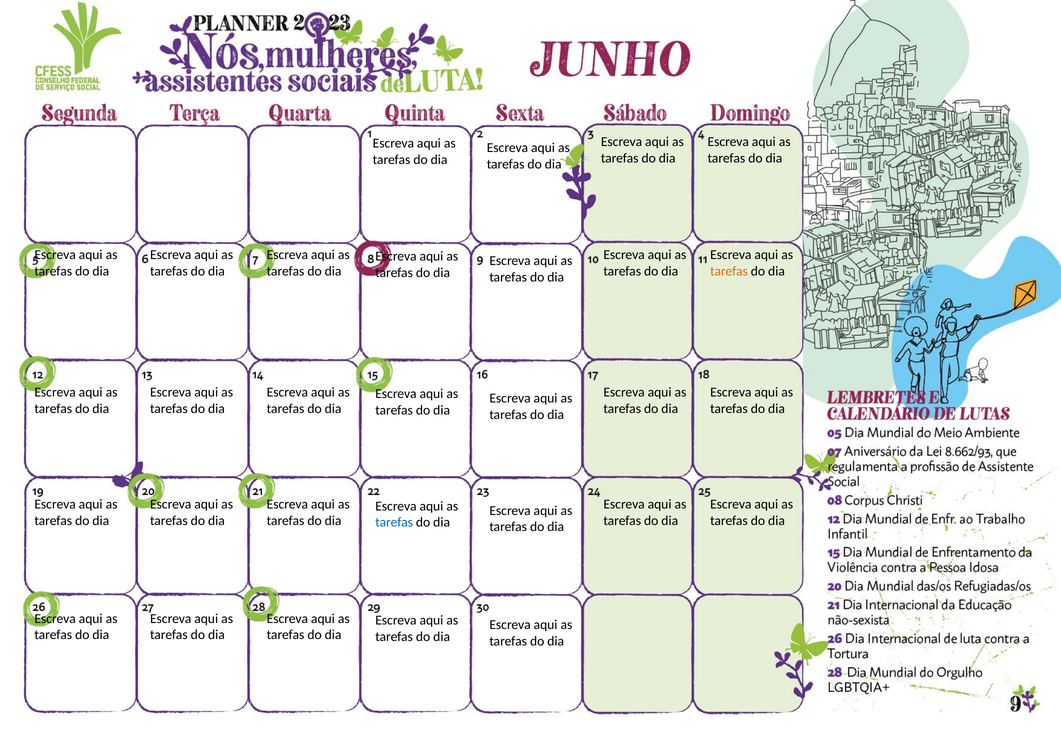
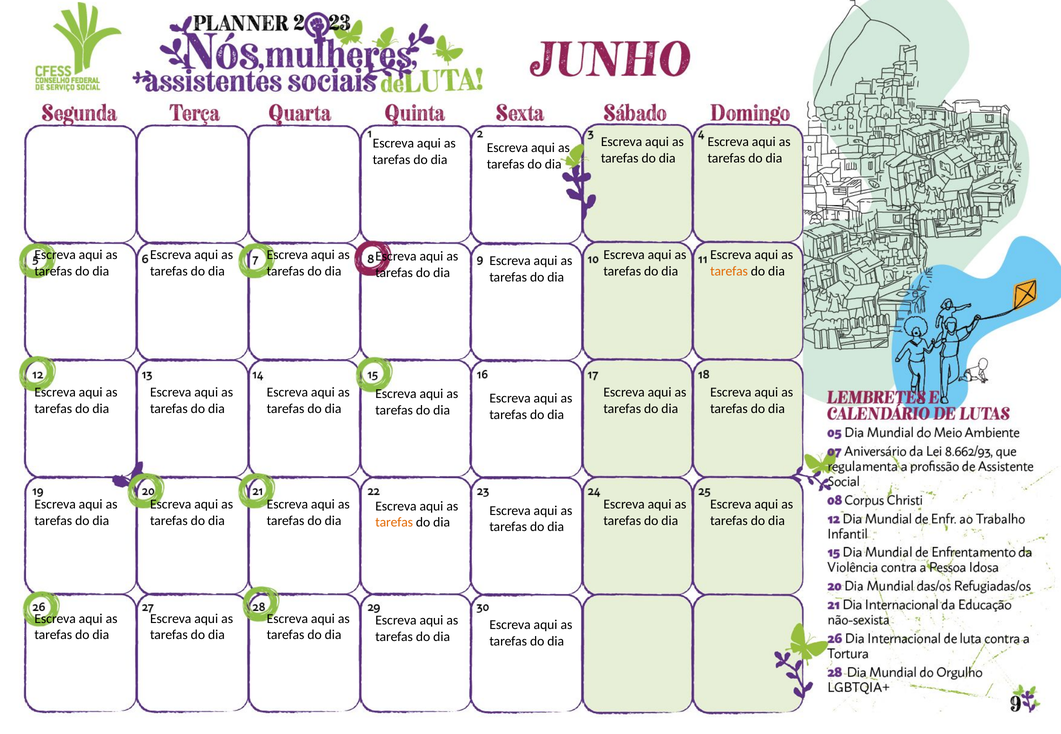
tarefas colour: blue -> orange (394, 523)
